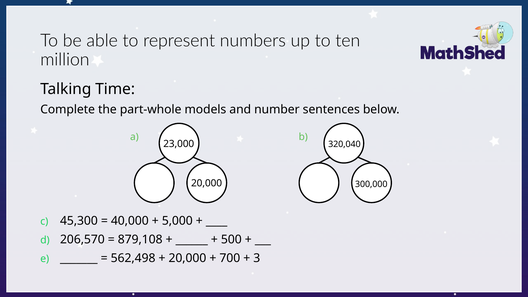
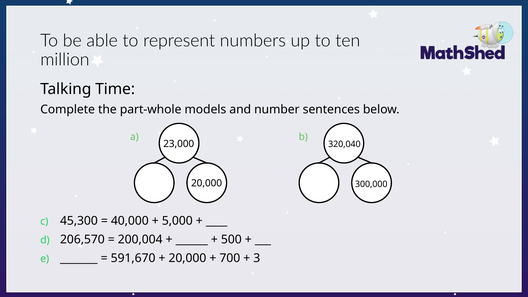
879,108: 879,108 -> 200,004 (140, 239)
562,498: 562,498 -> 591,670 (133, 258)
